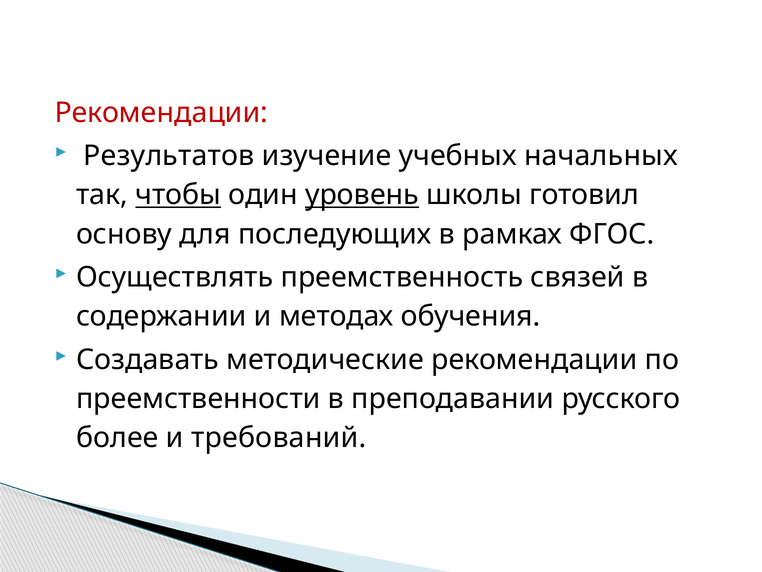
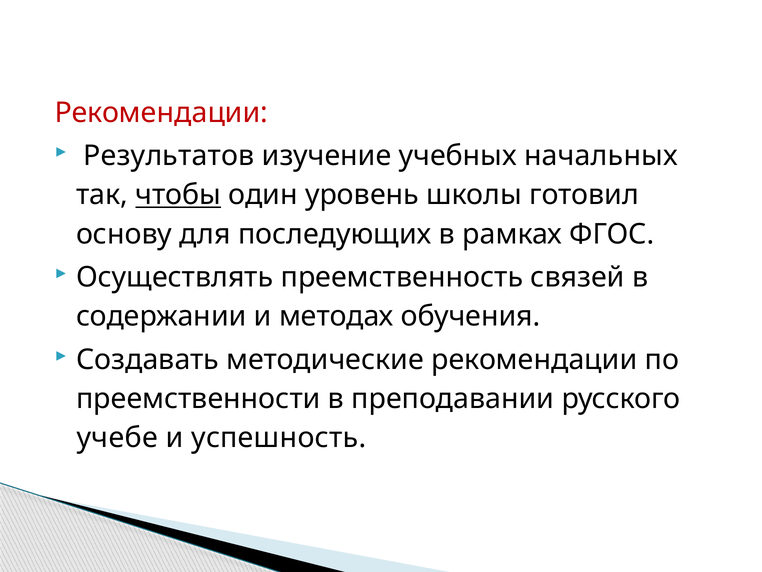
уровень underline: present -> none (362, 195)
более: более -> учебе (117, 437)
требований: требований -> успешность (279, 437)
